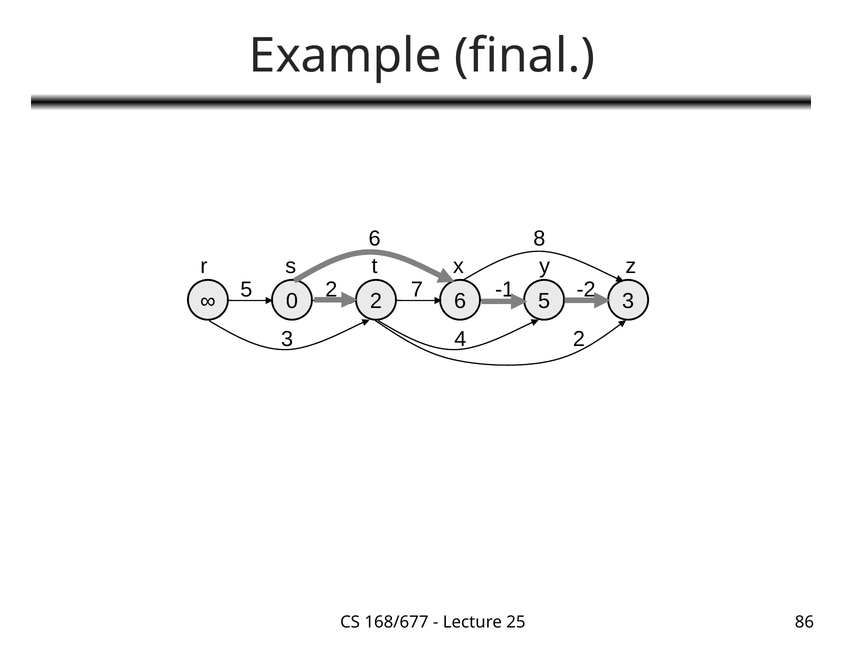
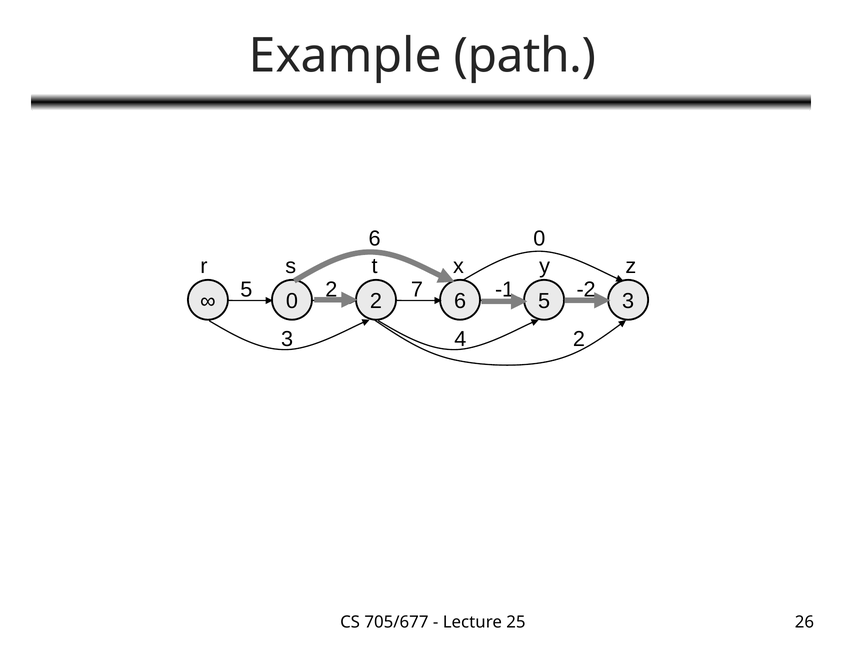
final: final -> path (525, 56)
6 8: 8 -> 0 (539, 239)
168/677: 168/677 -> 705/677 (396, 622)
86: 86 -> 26 (804, 622)
